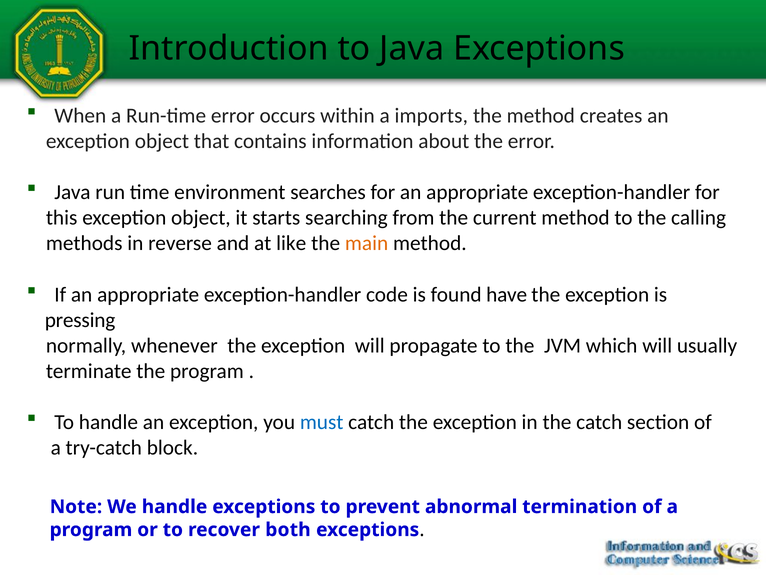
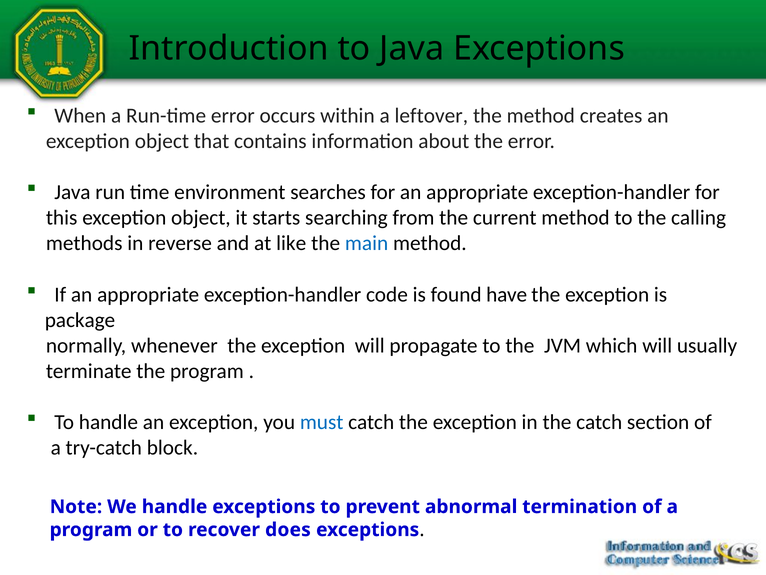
imports: imports -> leftover (431, 115)
main colour: orange -> blue (367, 243)
pressing: pressing -> package (80, 320)
both: both -> does (288, 529)
